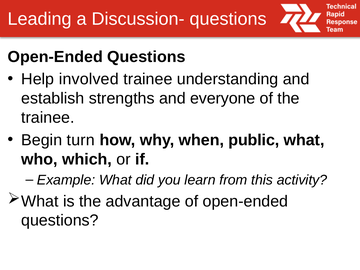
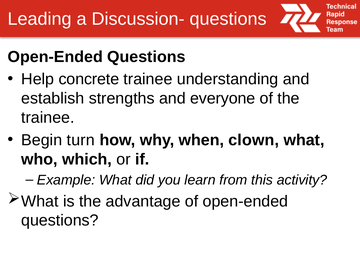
involved: involved -> concrete (89, 79)
public: public -> clown (254, 140)
